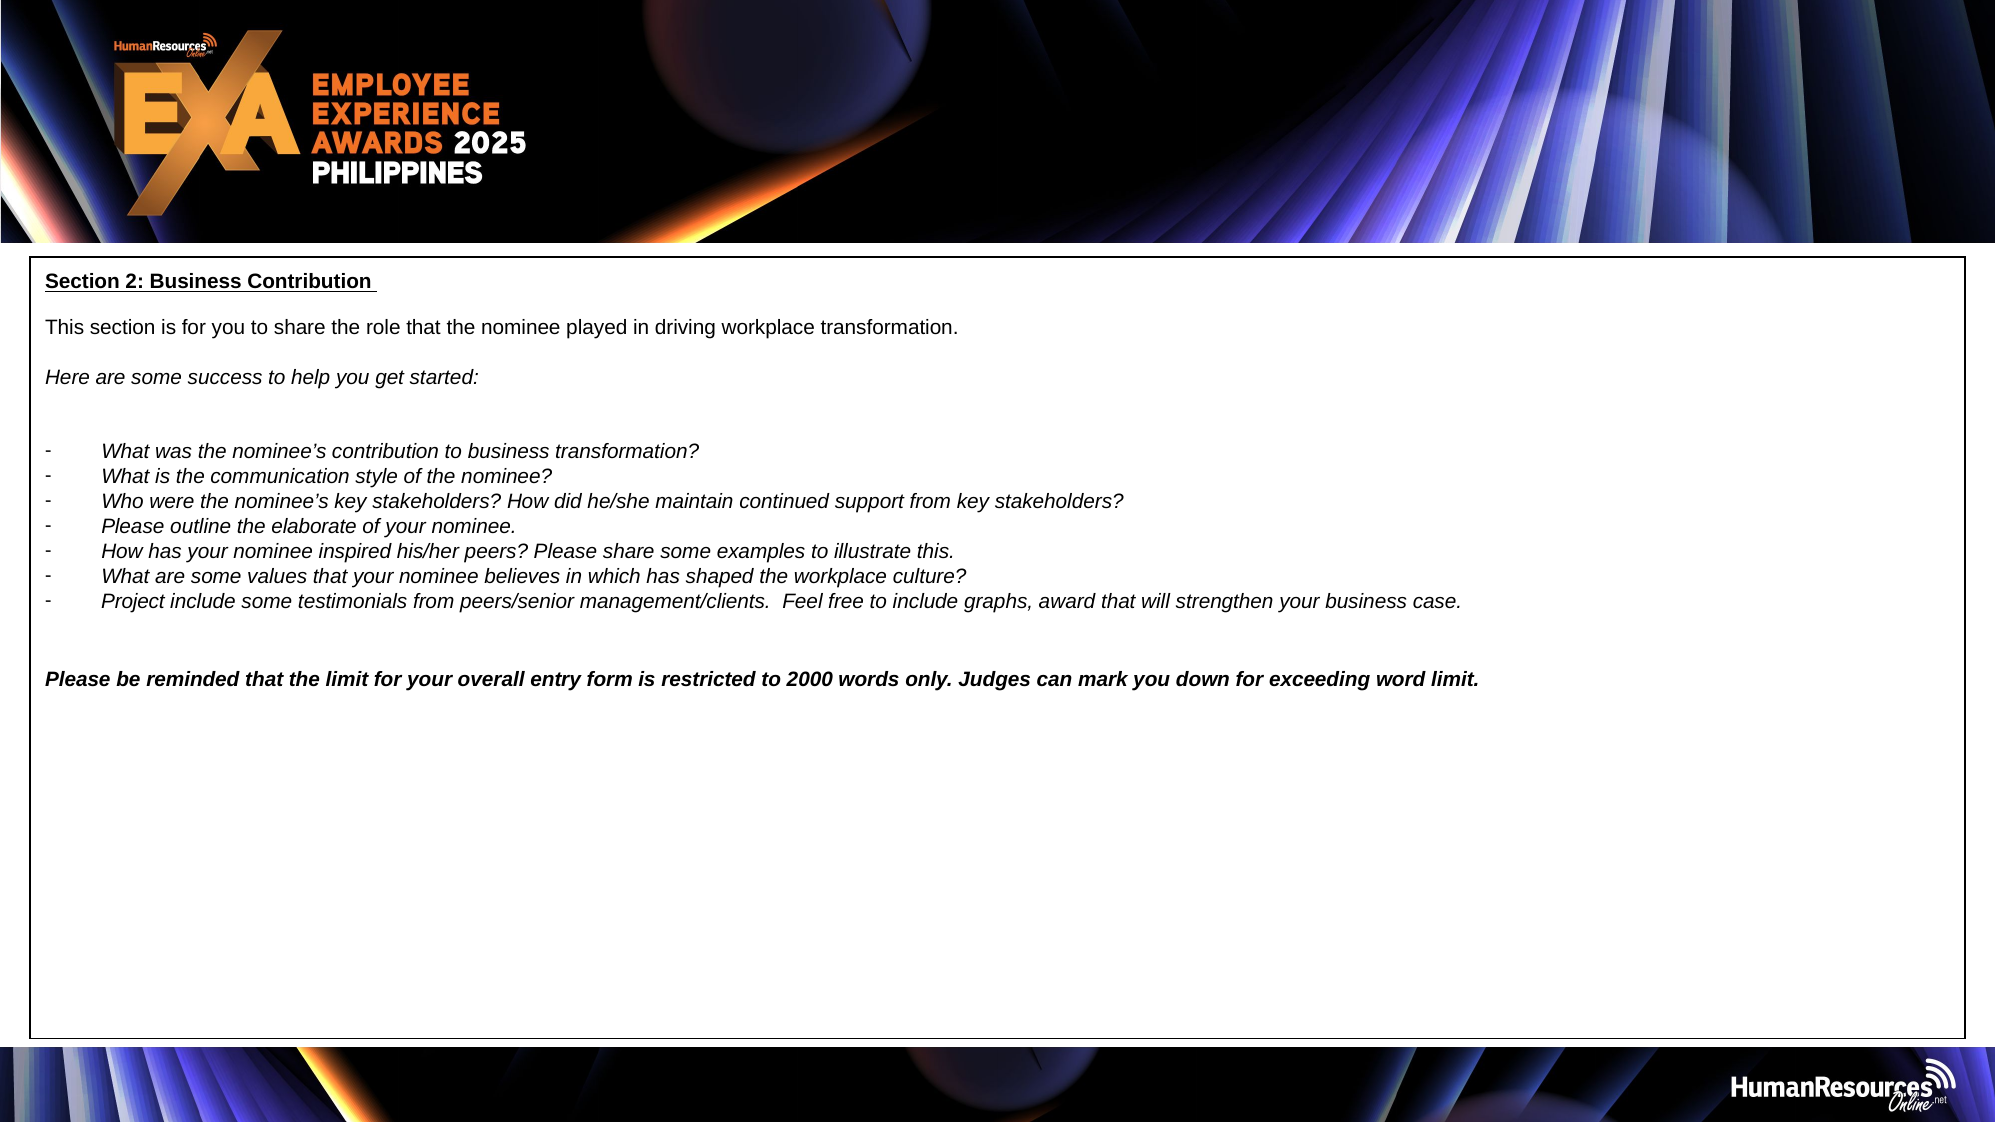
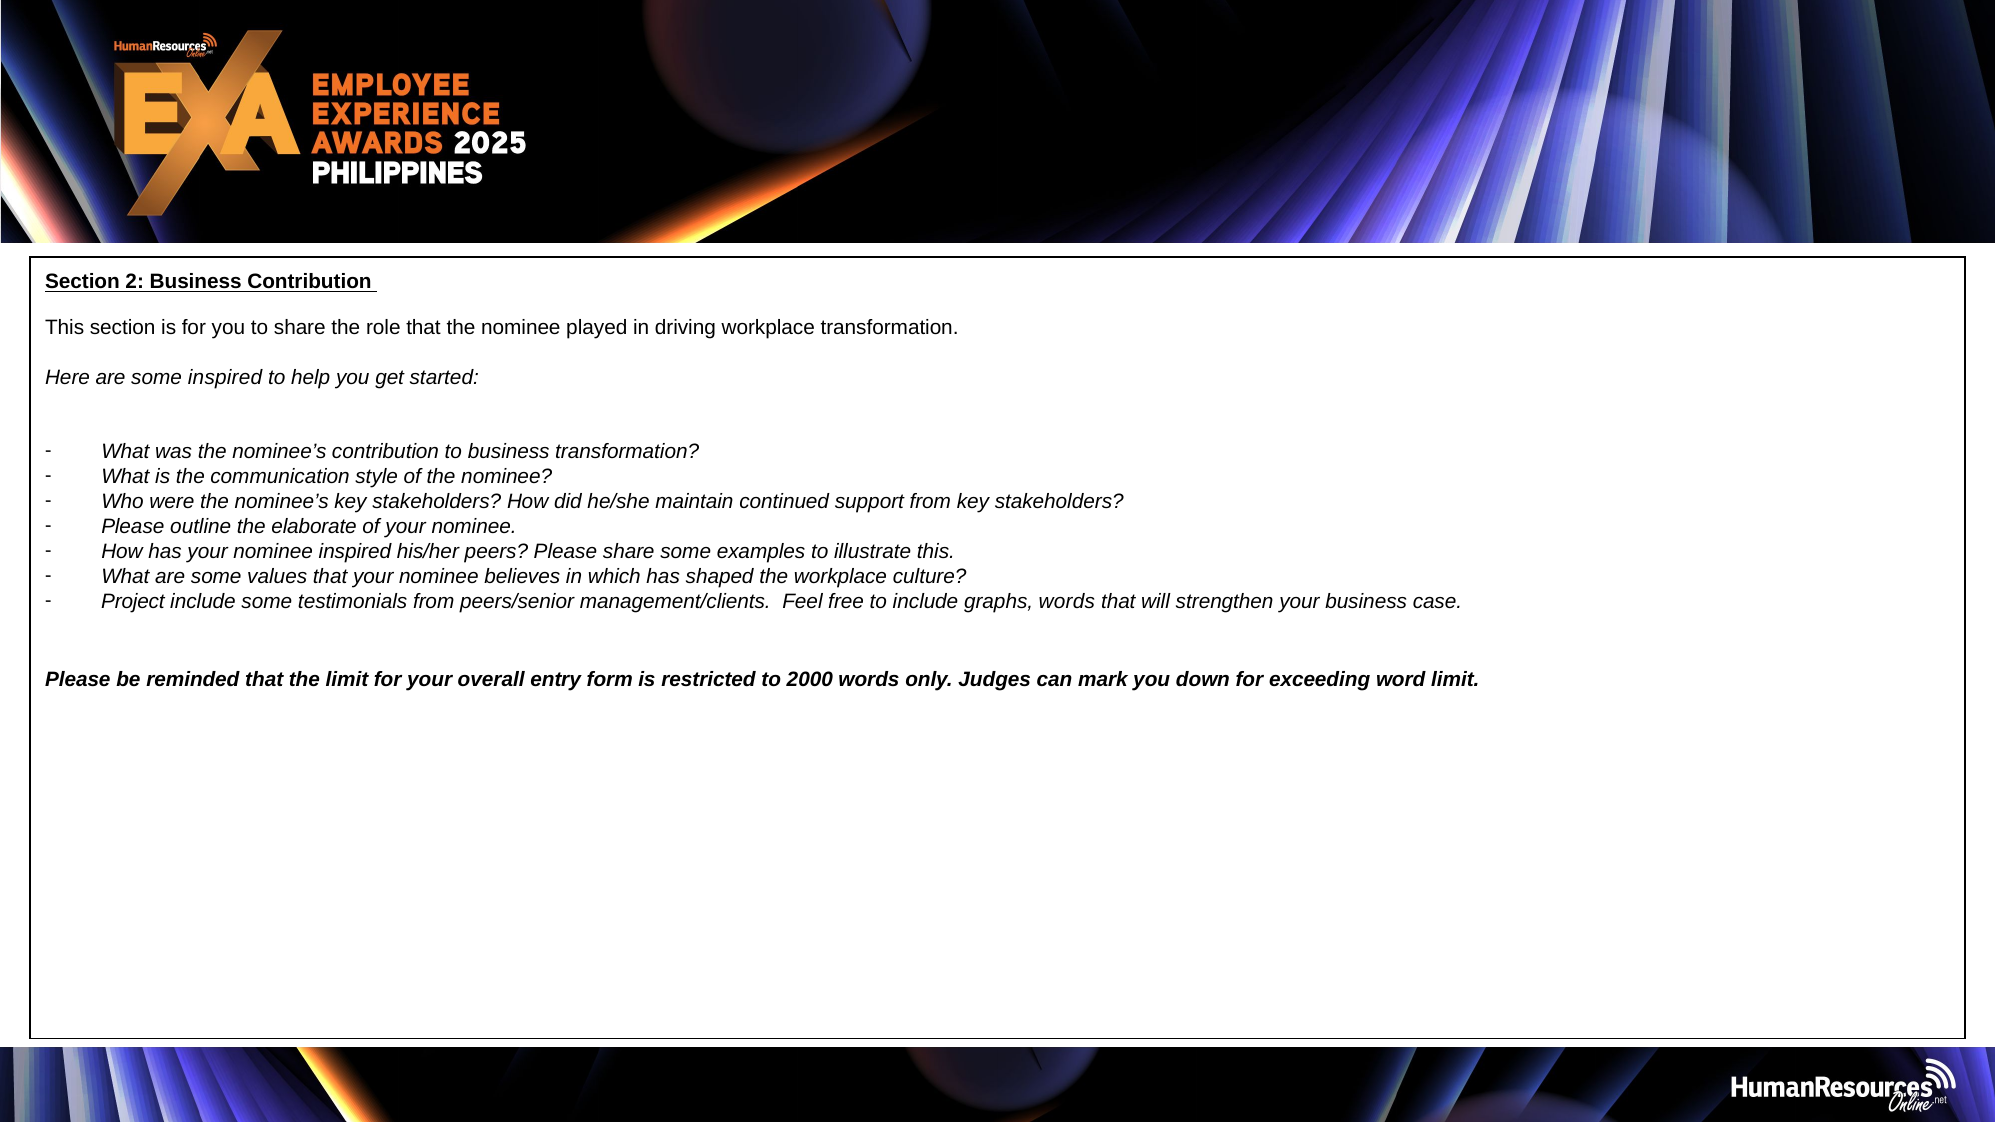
some success: success -> inspired (225, 378)
graphs award: award -> words (1067, 602)
